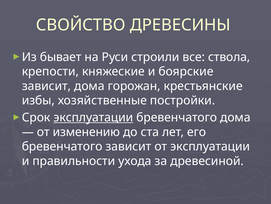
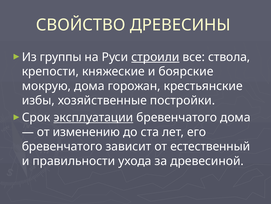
бывает: бывает -> группы (61, 57)
строили underline: none -> present (155, 57)
зависит: зависит -> мокрую (46, 86)
от эксплуатации: эксплуатации -> естественный (210, 146)
